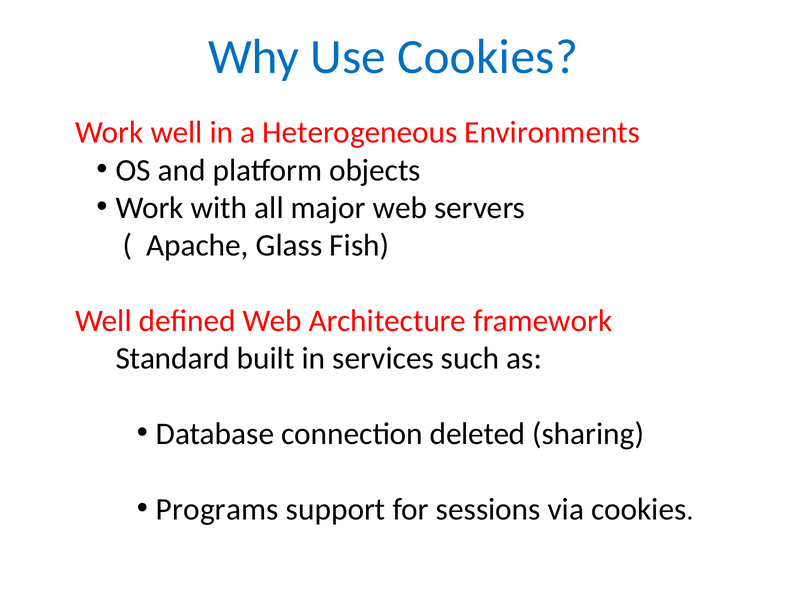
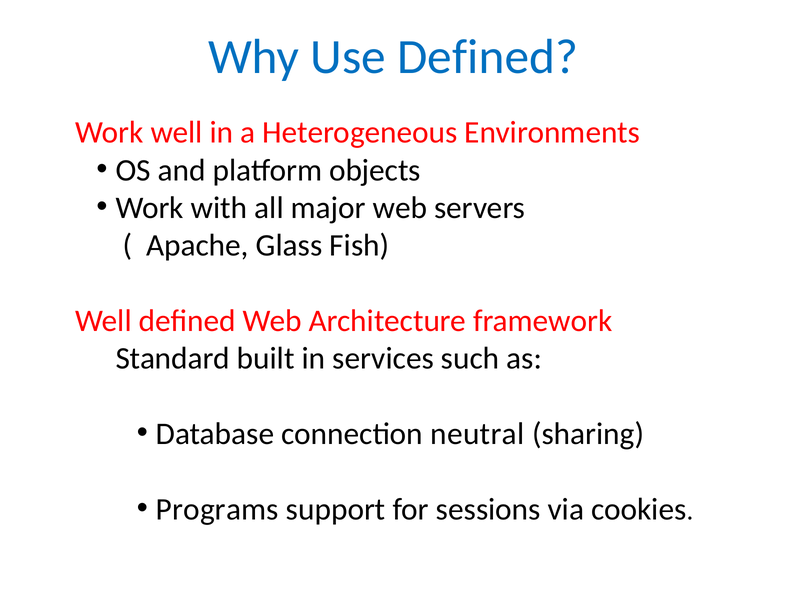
Use Cookies: Cookies -> Defined (488, 57)
deleted: deleted -> neutral (477, 434)
